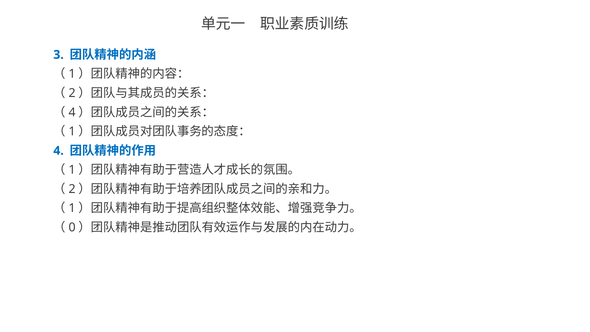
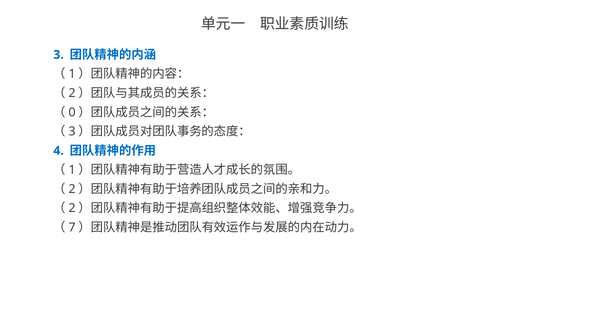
4: 4 -> 0 (72, 112)
1: 1 -> 3 (72, 131)
1: 1 -> 2 (72, 208)
0: 0 -> 7 (72, 227)
